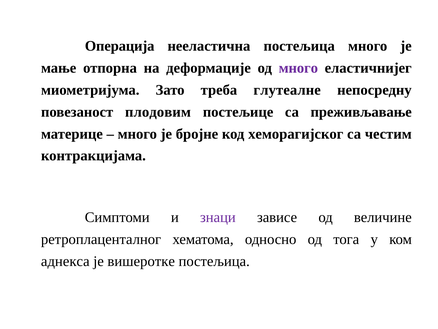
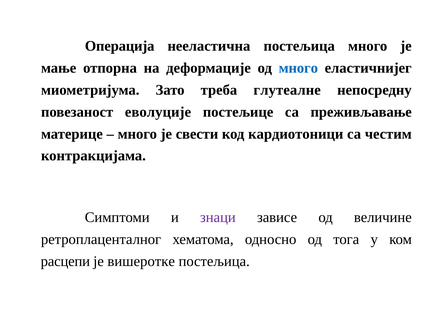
много colour: purple -> blue (298, 68)
плодовим: плодовим -> еволуције (158, 112)
бројне: бројне -> свести (197, 134)
хеморагијског: хеморагијског -> кардиотоници (296, 134)
аднекса: аднекса -> расцепи (65, 261)
